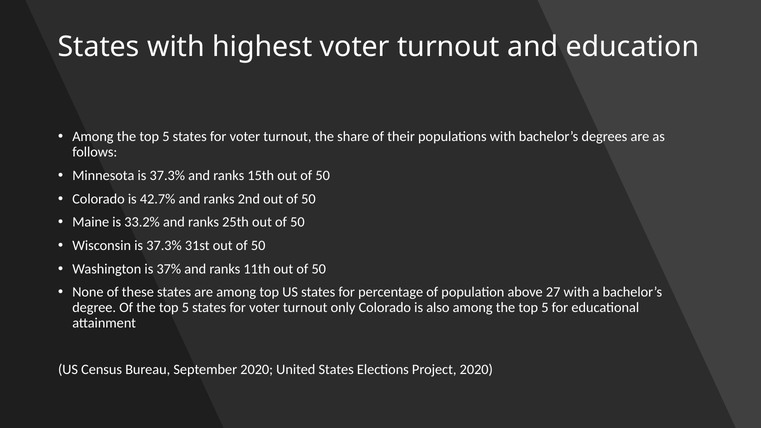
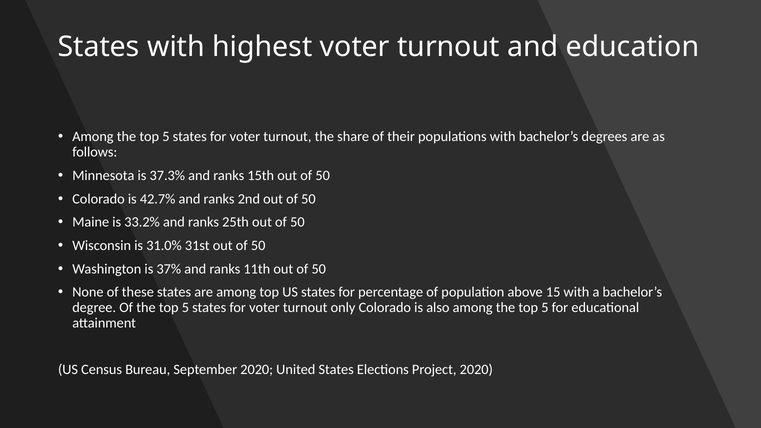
Wisconsin is 37.3%: 37.3% -> 31.0% (164, 246)
27: 27 -> 15 (553, 292)
